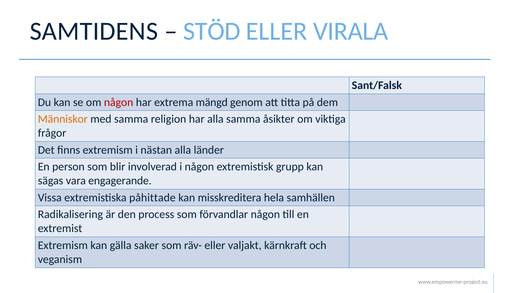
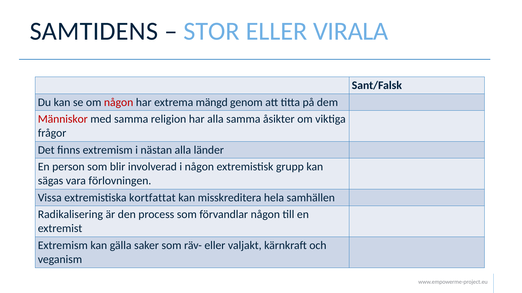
STÖD: STÖD -> STOR (212, 31)
Människor colour: orange -> red (63, 119)
engagerande: engagerande -> förlovningen (120, 181)
påhittade: påhittade -> kortfattat (152, 198)
